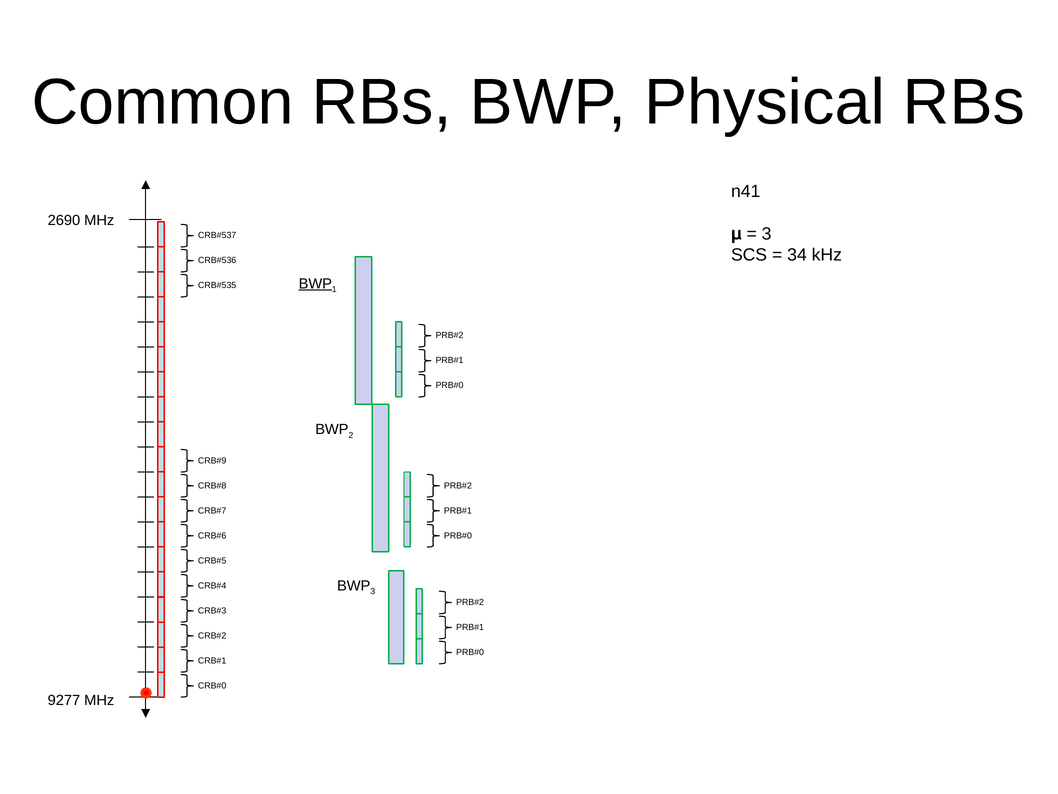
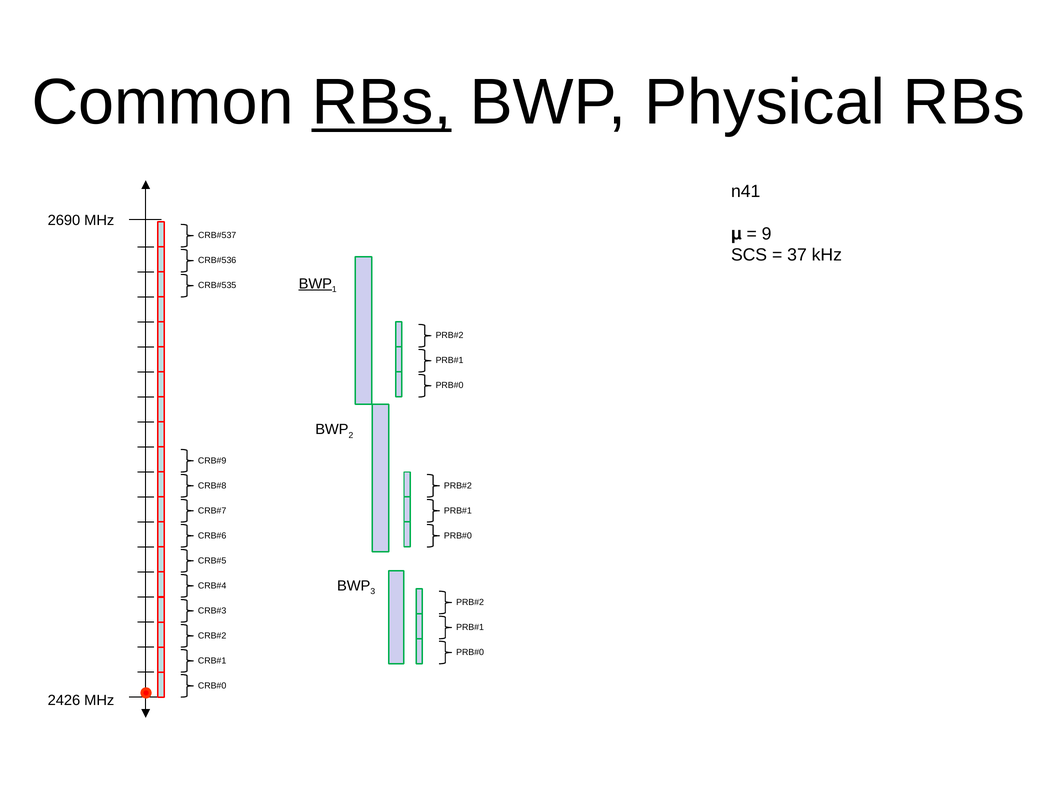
RBs underline: none -> present (382, 102)
3: 3 -> 9 (767, 234)
34: 34 -> 37 (797, 255)
9277: 9277 -> 2426 (64, 700)
